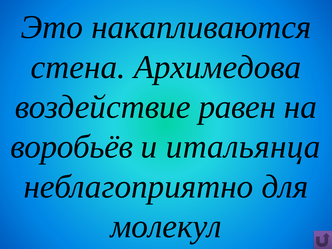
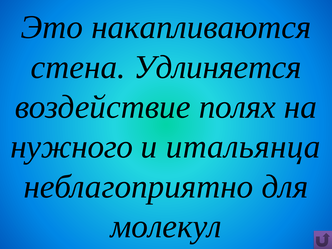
Архимедова: Архимедова -> Удлиняется (218, 67)
равен: равен -> полях (237, 107)
воробьёв: воробьёв -> нужного (72, 147)
